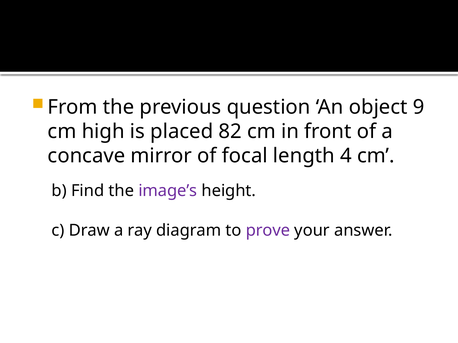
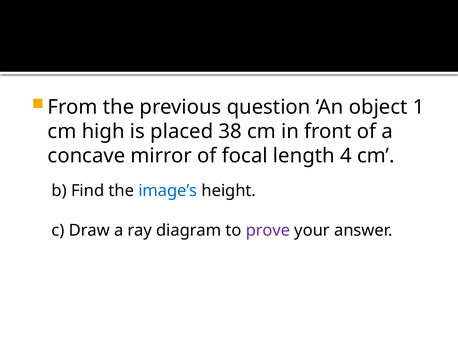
9: 9 -> 1 (419, 107)
82: 82 -> 38 (230, 132)
image’s colour: purple -> blue (168, 191)
